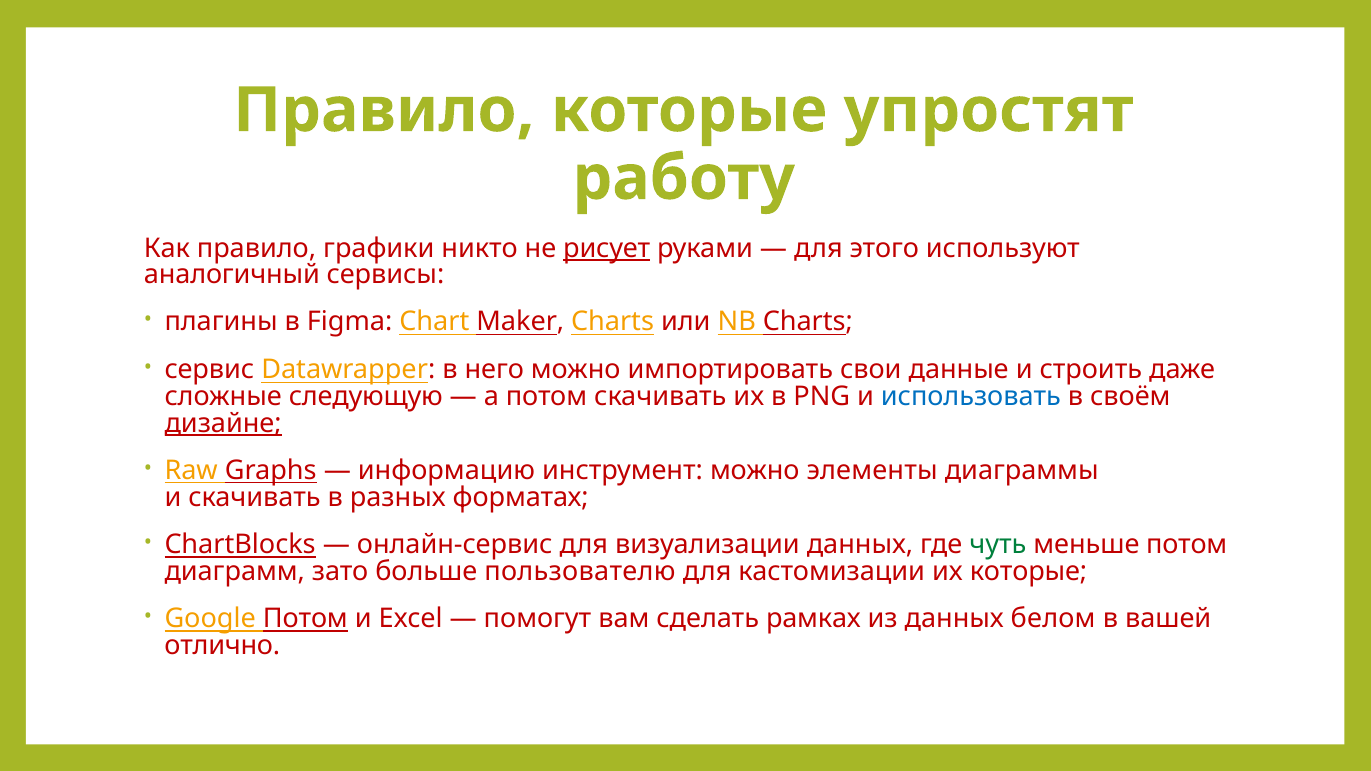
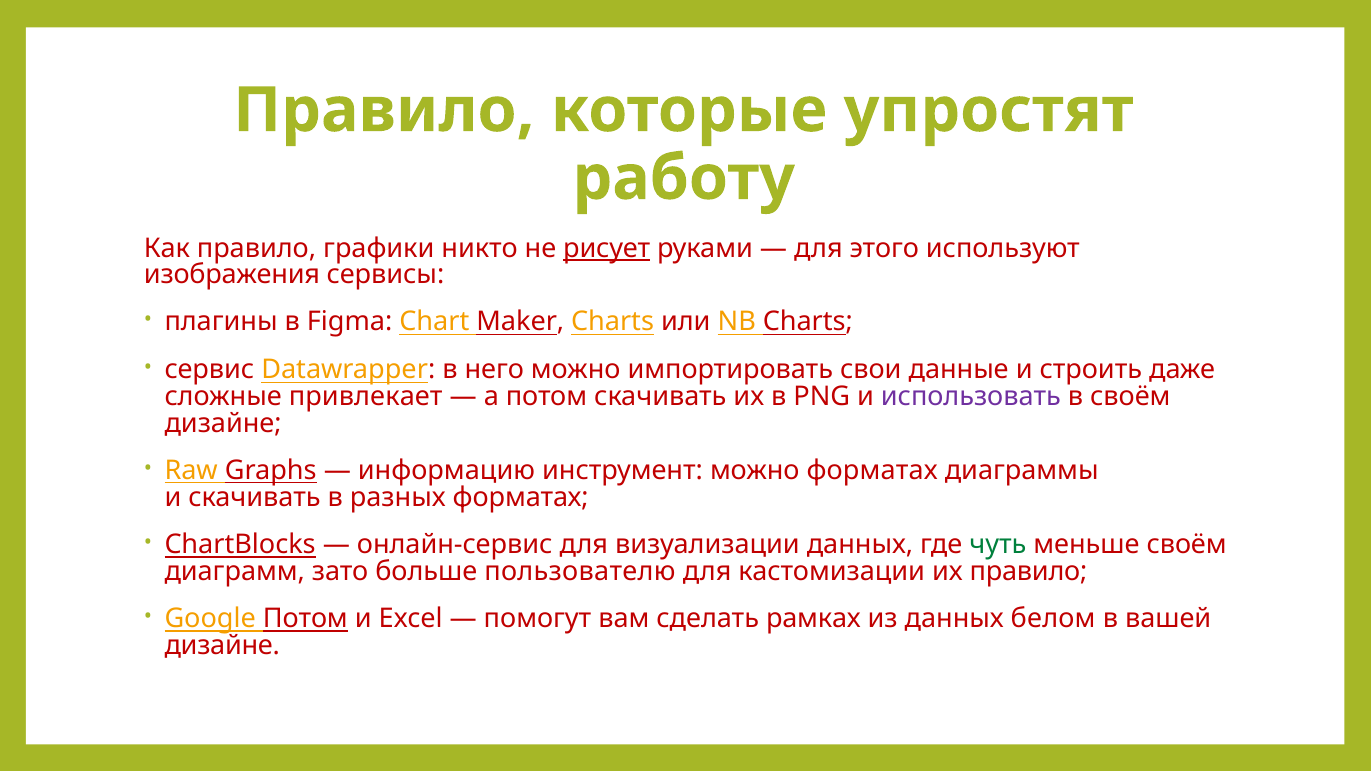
аналогичный: аналогичный -> изображения (232, 275)
следующую: следующую -> привлекает (366, 397)
использовать colour: blue -> purple (971, 397)
дизайне underline: present -> none (223, 423)
можно элементы: элементы -> форматах (872, 470)
меньше потом: потом -> своём (1187, 545)
их которые: которые -> правило (1028, 572)
отлично: отлично -> дизайне (222, 646)
